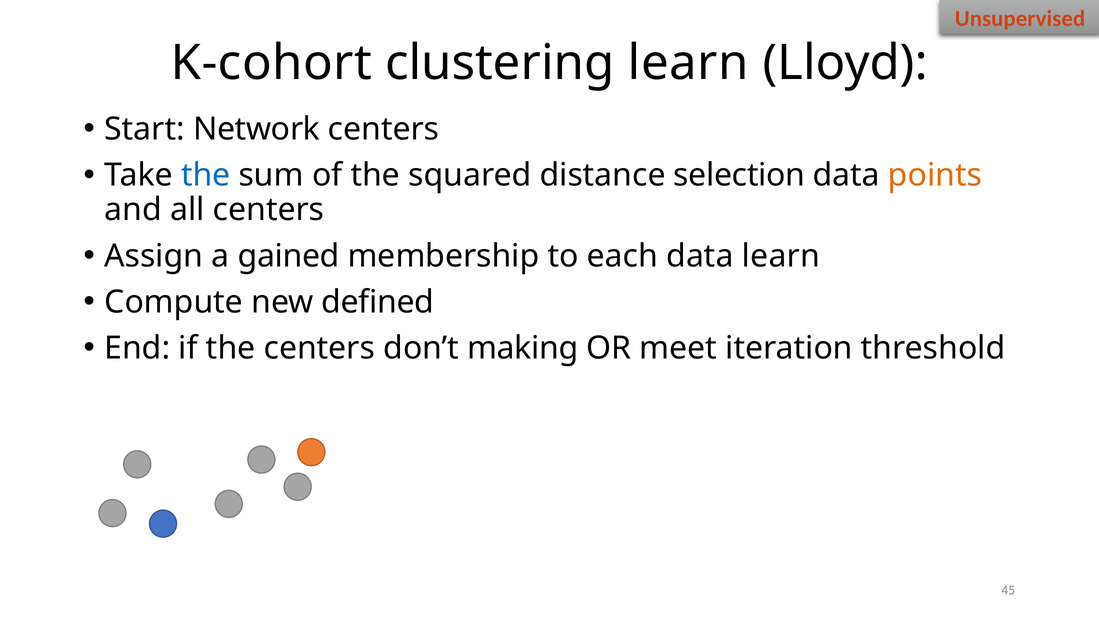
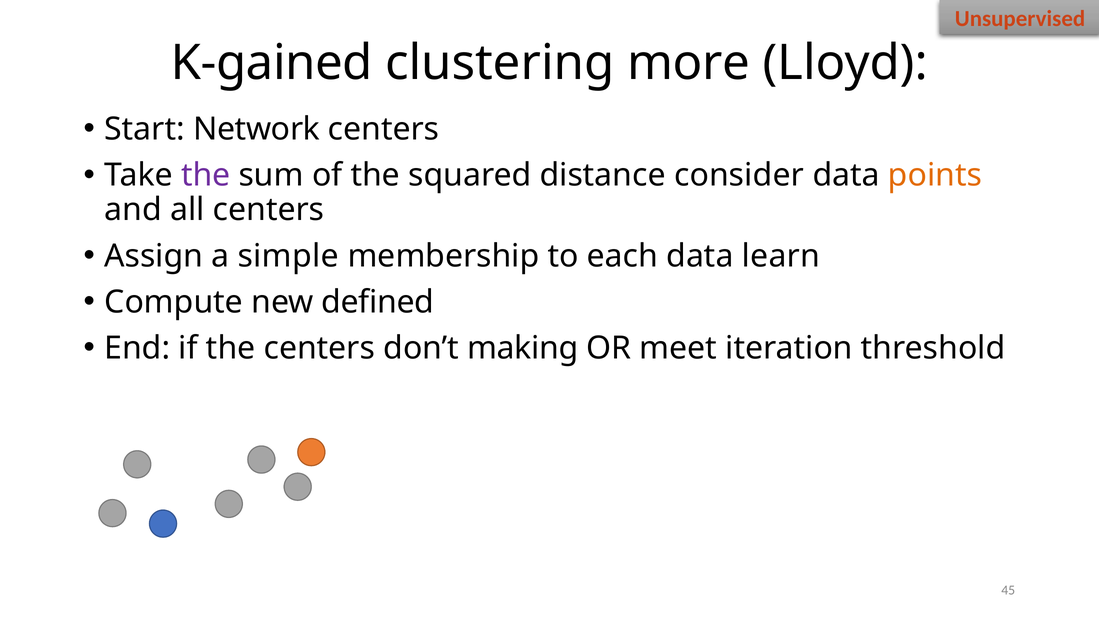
K-cohort: K-cohort -> K-gained (272, 63)
clustering learn: learn -> more (689, 63)
the colour: blue -> purple (206, 175)
selection: selection -> consider (739, 175)
gained: gained -> simple (288, 256)
